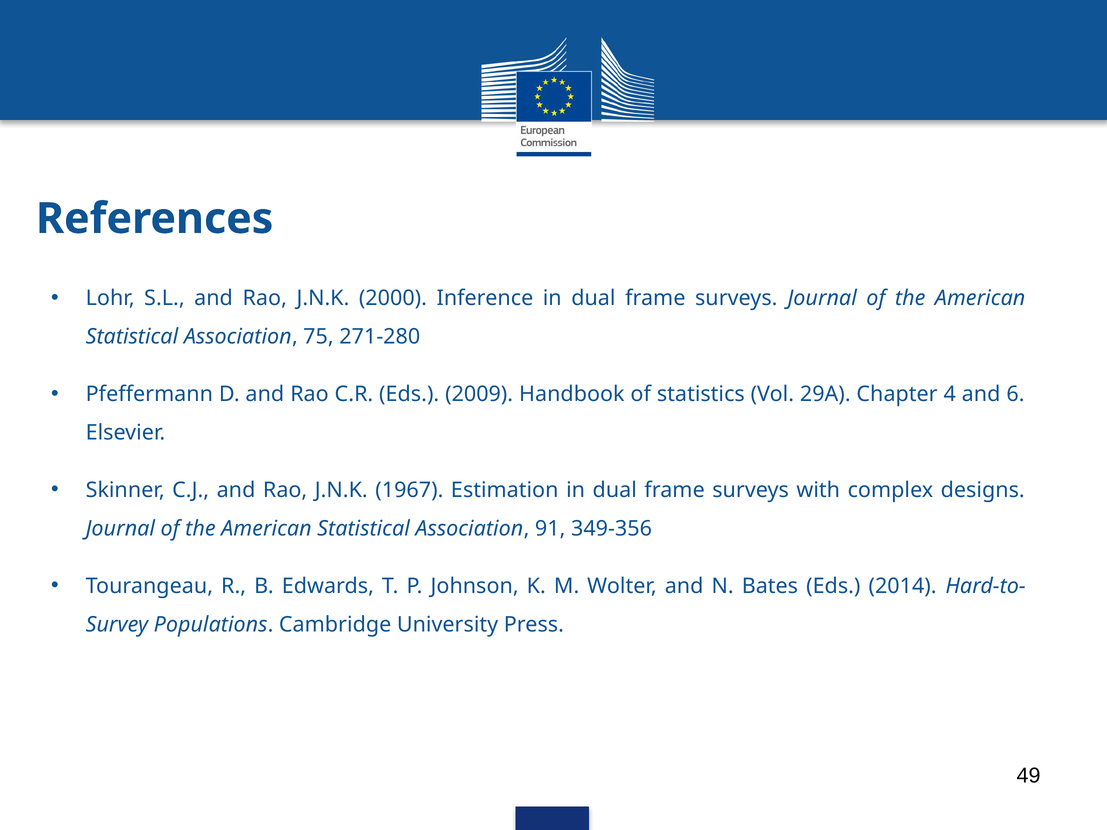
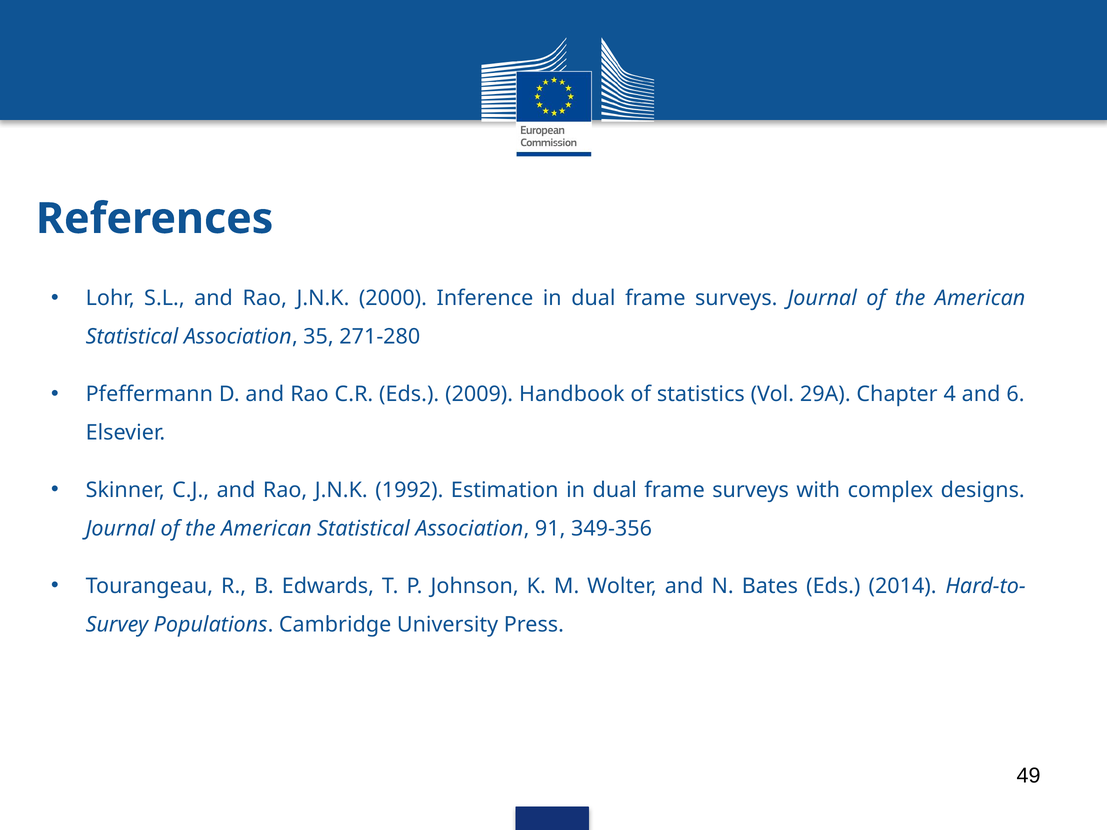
75: 75 -> 35 (318, 337)
1967: 1967 -> 1992 (409, 490)
